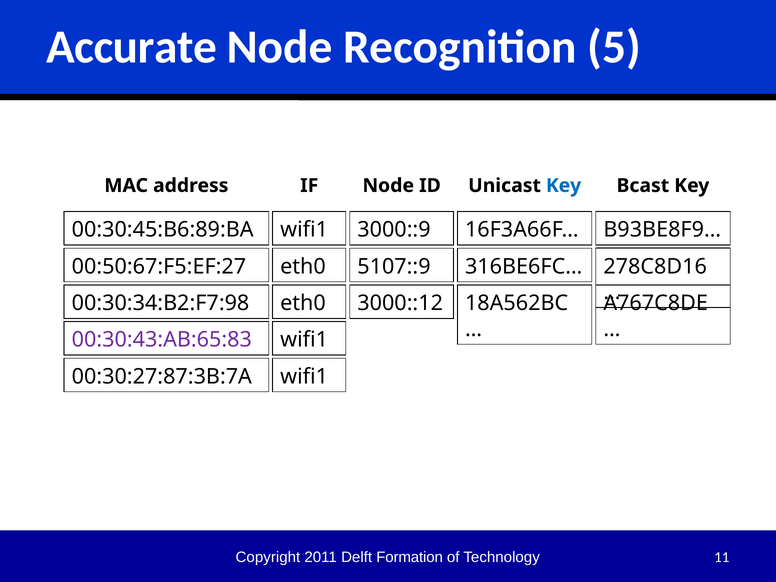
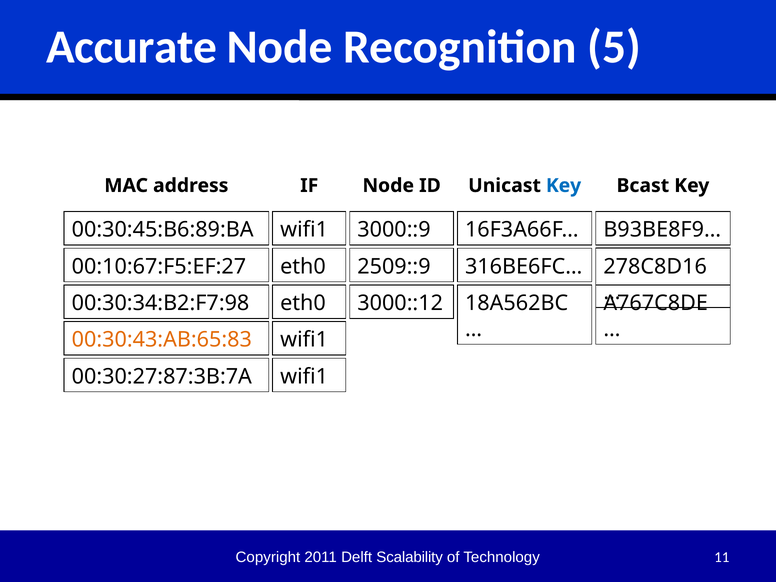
00:50:67:F5:EF:27: 00:50:67:F5:EF:27 -> 00:10:67:F5:EF:27 (159, 266)
5107::9: 5107::9 -> 2509::9 (394, 266)
00:30:43:AB:65:83 colour: purple -> orange (162, 340)
Formation: Formation -> Scalability (410, 557)
